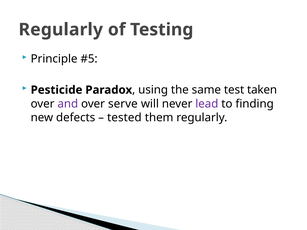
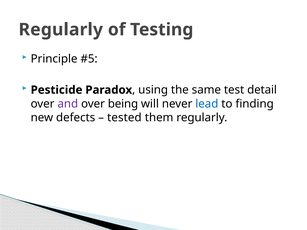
taken: taken -> detail (262, 90)
serve: serve -> being (123, 104)
lead colour: purple -> blue (207, 104)
